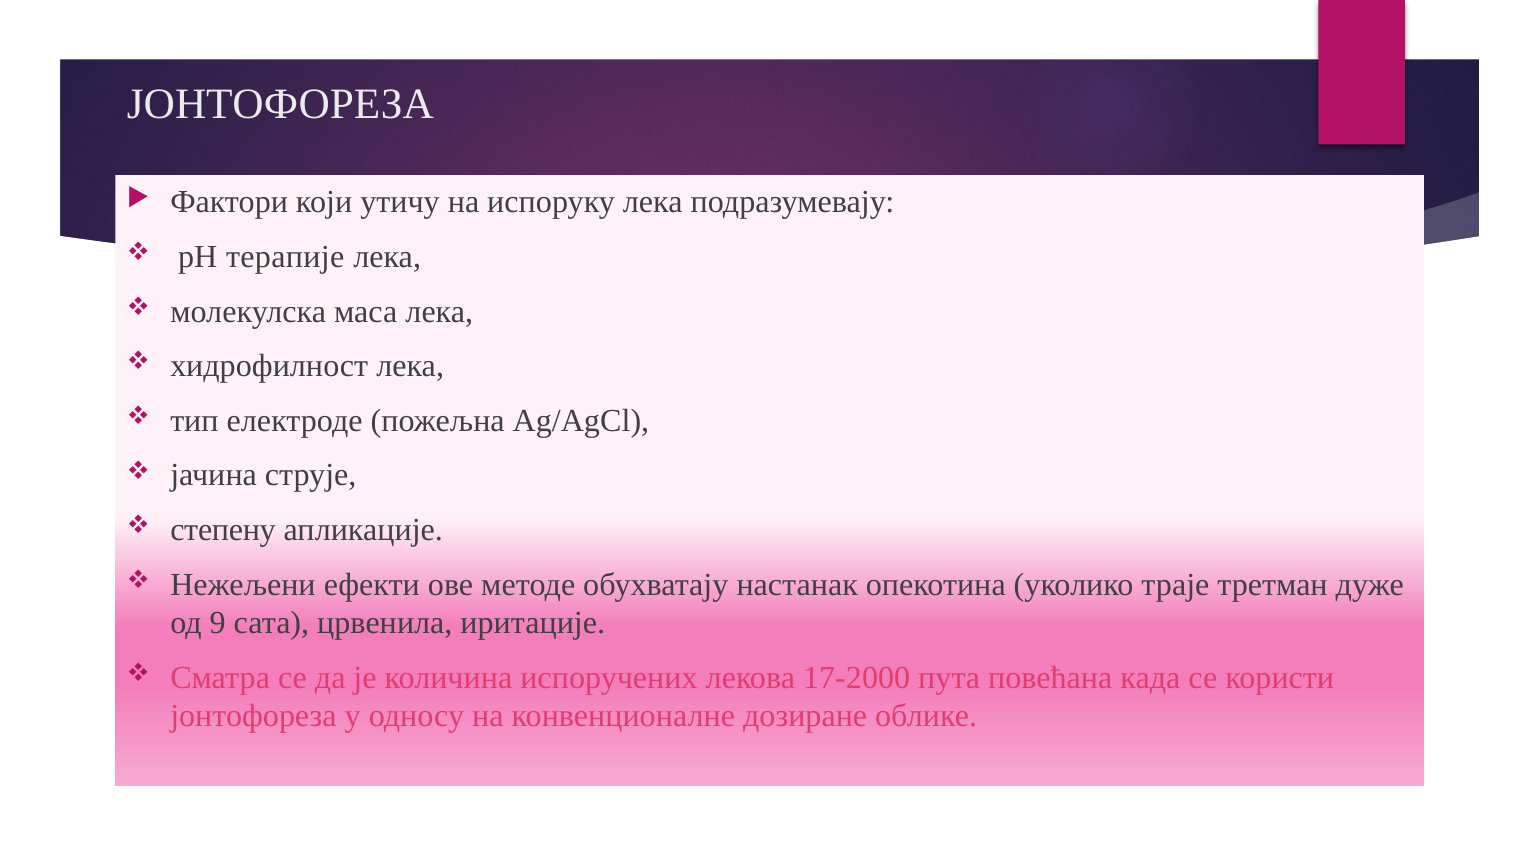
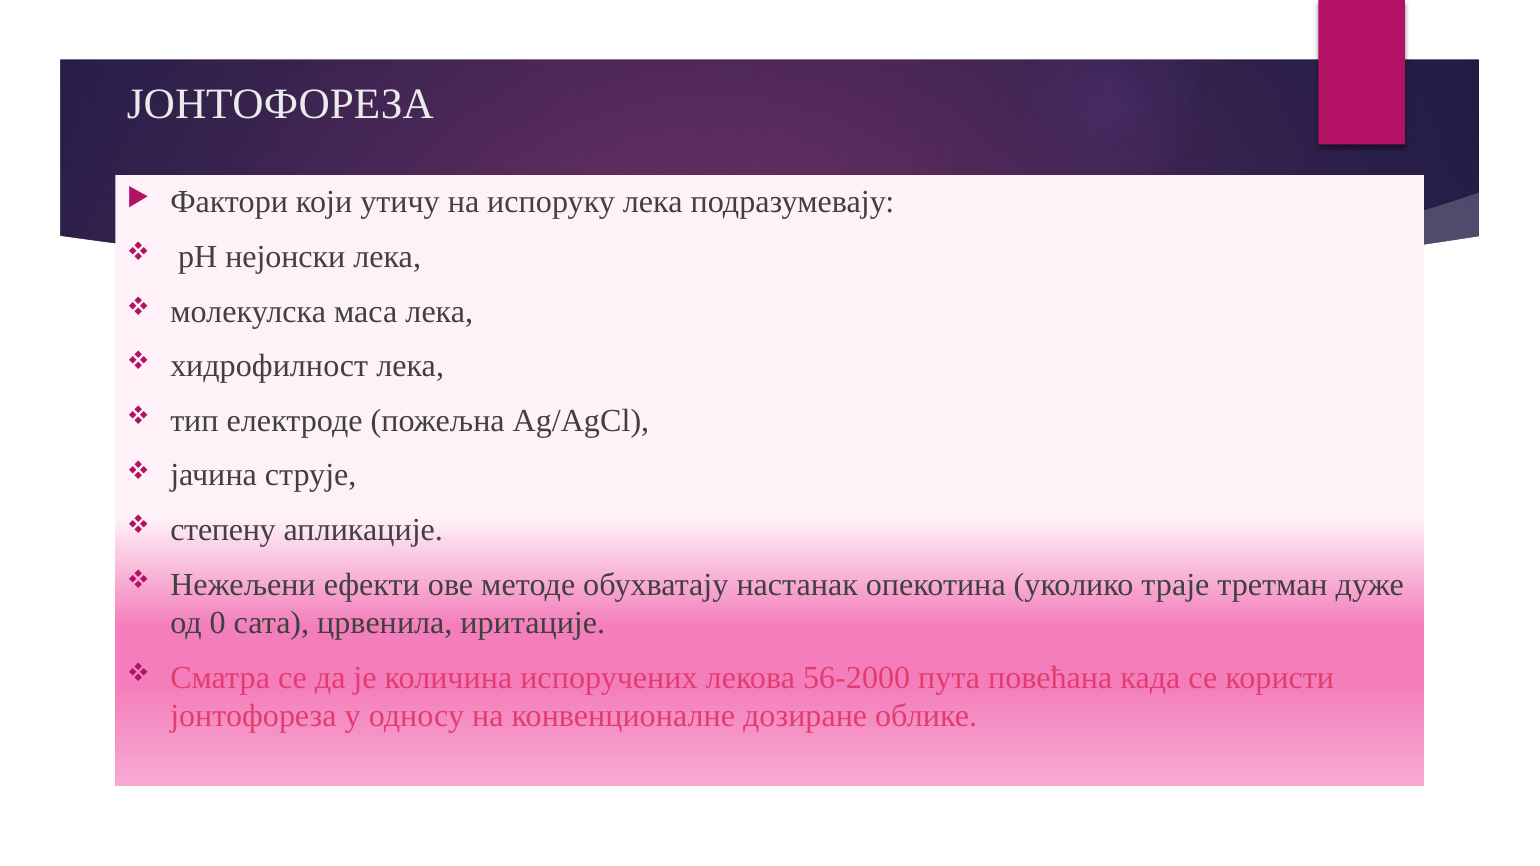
терапије: терапије -> нејонски (285, 257)
9: 9 -> 0 (218, 623)
17-2000: 17-2000 -> 56-2000 (857, 678)
